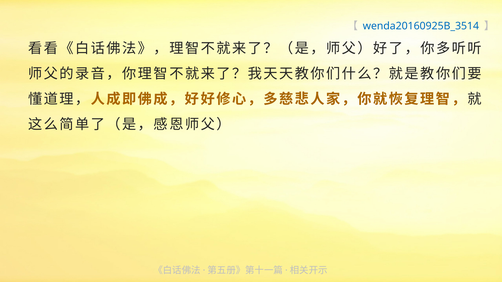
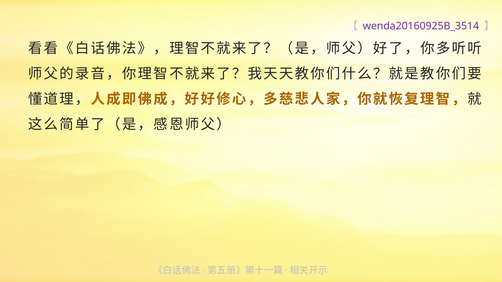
wenda20160925B_3514 colour: blue -> purple (421, 26)
